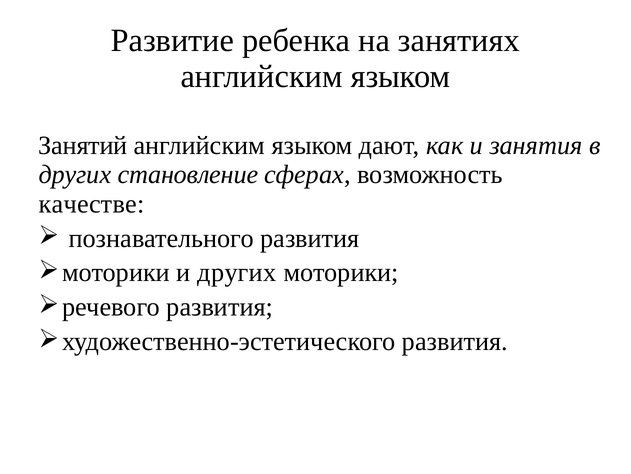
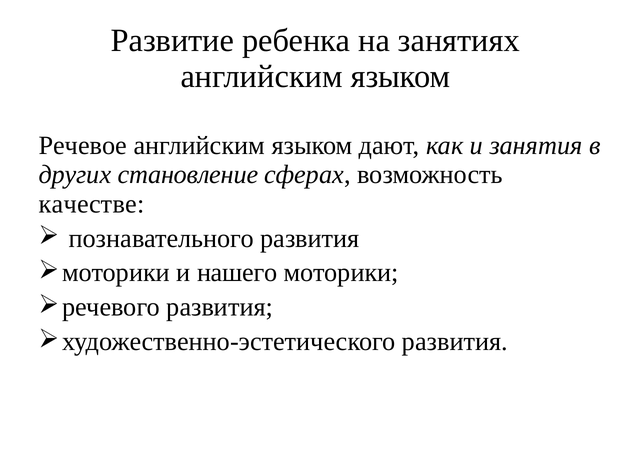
Занятий: Занятий -> Речевое (83, 145)
и других: других -> нашего (237, 272)
